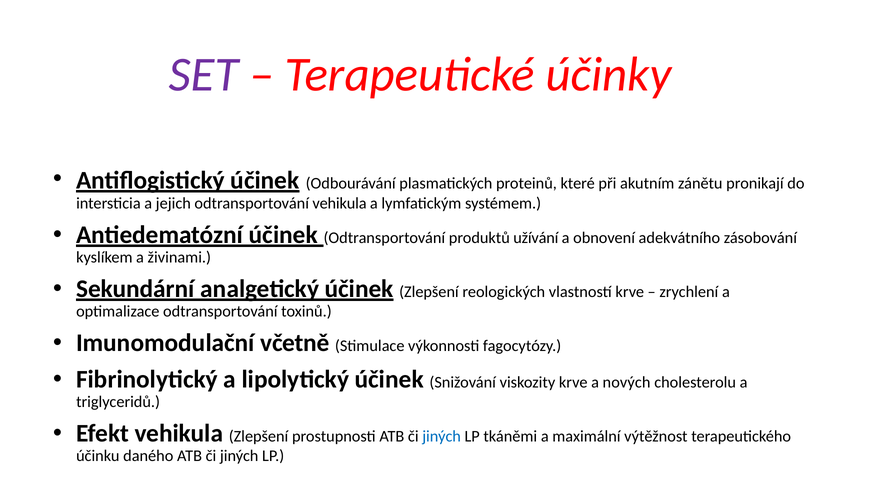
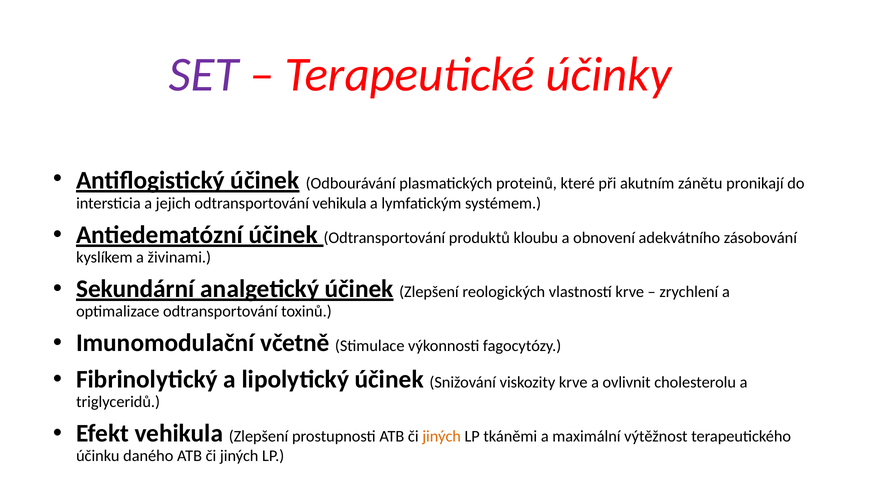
užívání: užívání -> kloubu (536, 238)
nových: nových -> ovlivnit (627, 382)
jiných colour: blue -> orange (442, 436)
